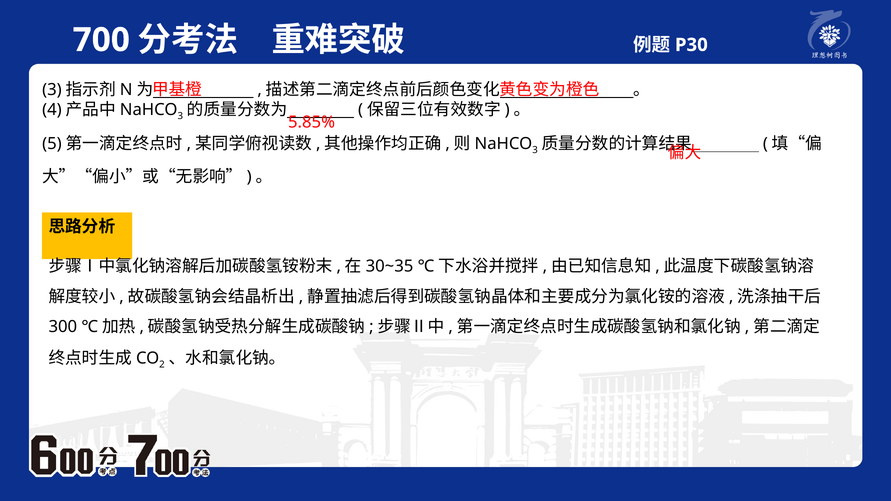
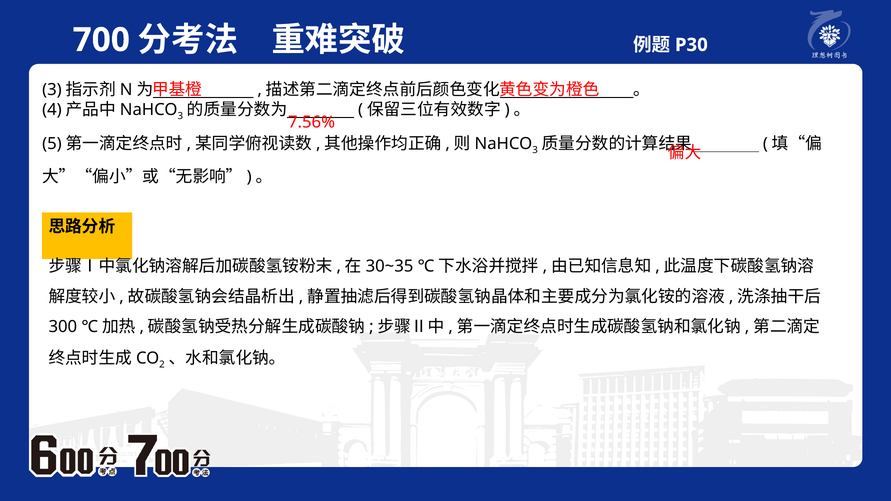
5.85%: 5.85% -> 7.56% (312, 122)
